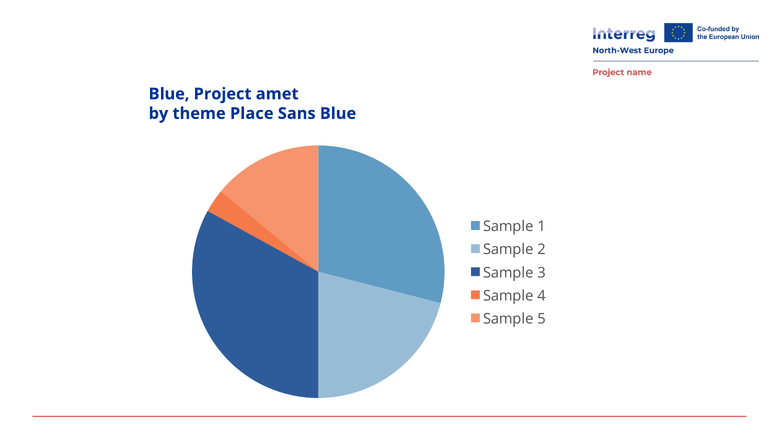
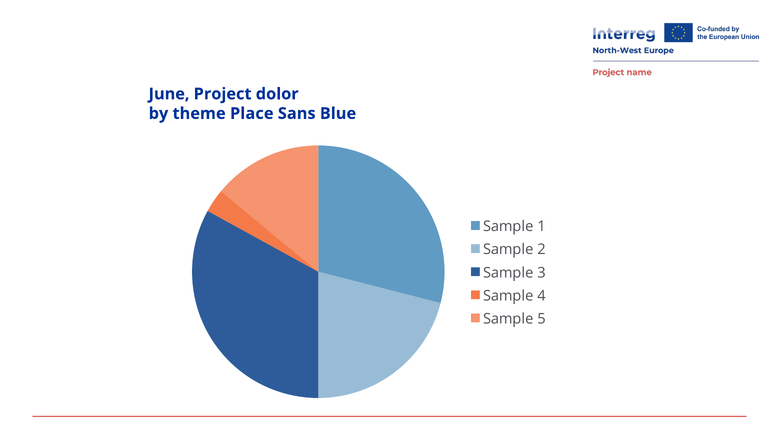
Blue: Blue -> June (169, 94)
amet: amet -> dolor (277, 94)
